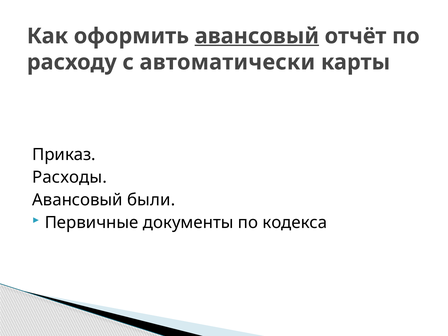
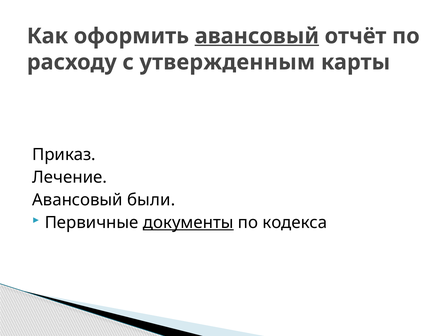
автоматически: автоматически -> утвержденным (227, 62)
Расходы: Расходы -> Лечение (70, 177)
документы underline: none -> present (188, 223)
